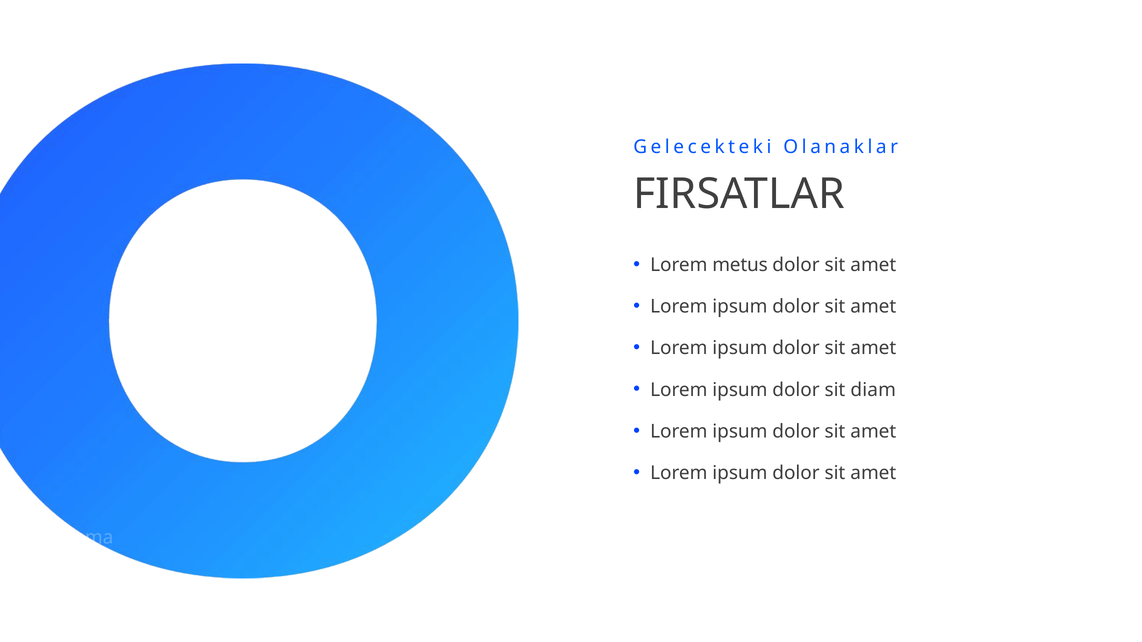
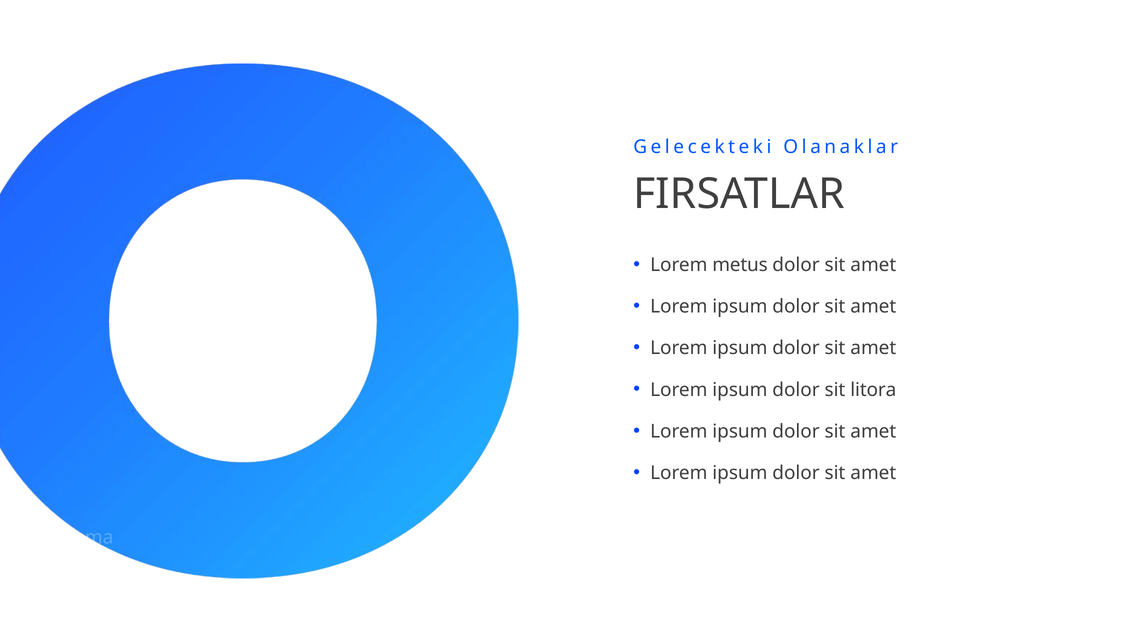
diam: diam -> litora (873, 390)
